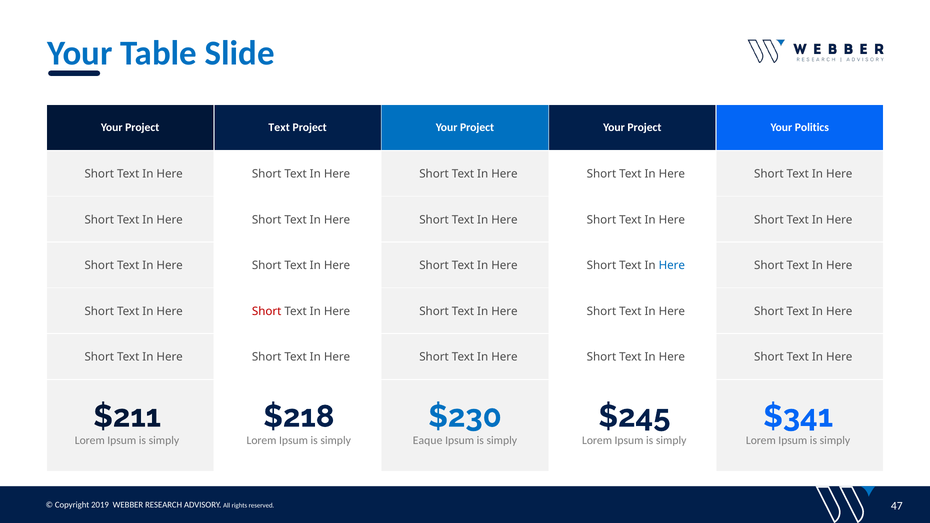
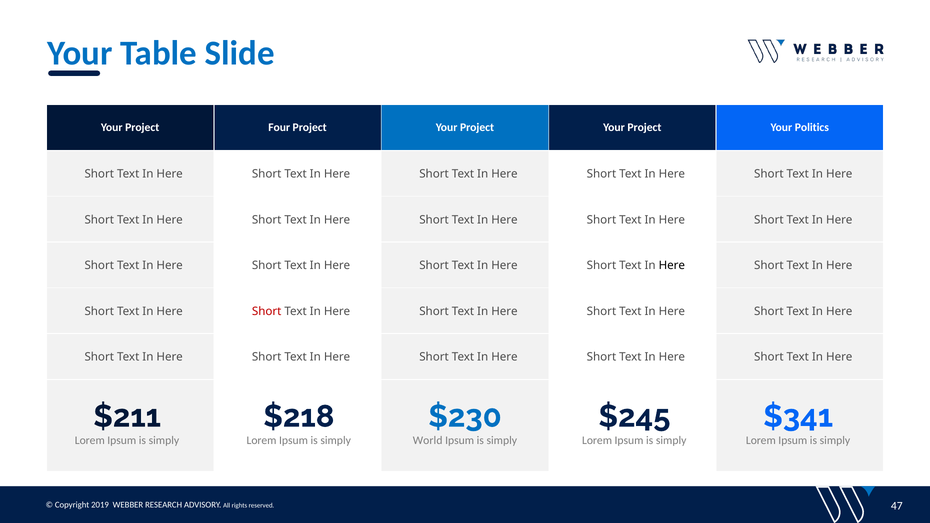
Project Text: Text -> Four (279, 128)
Here colour: blue -> black (672, 266)
Eaque: Eaque -> World (428, 440)
